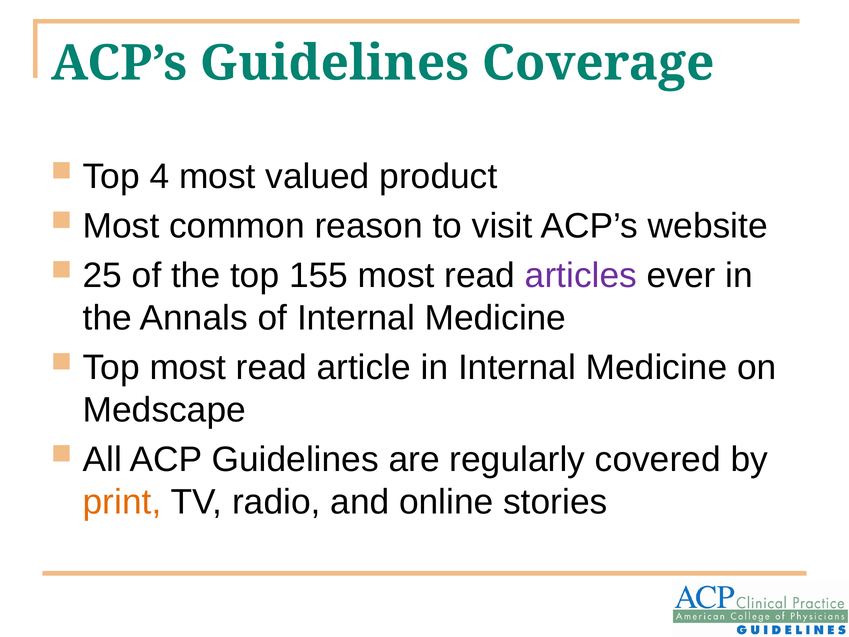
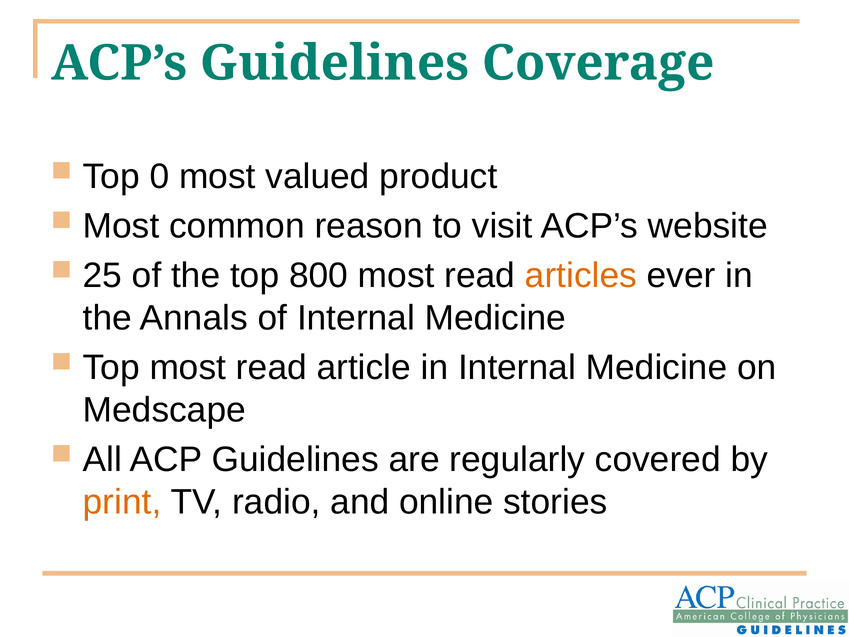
4: 4 -> 0 (159, 177)
155: 155 -> 800 (319, 276)
articles colour: purple -> orange (581, 276)
